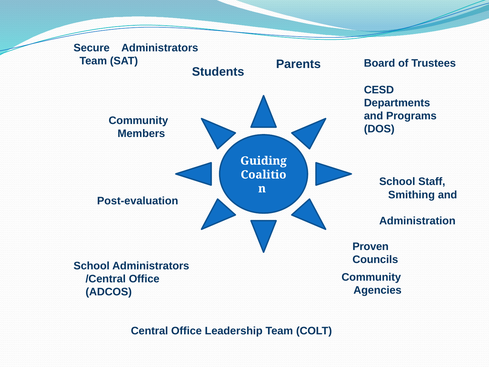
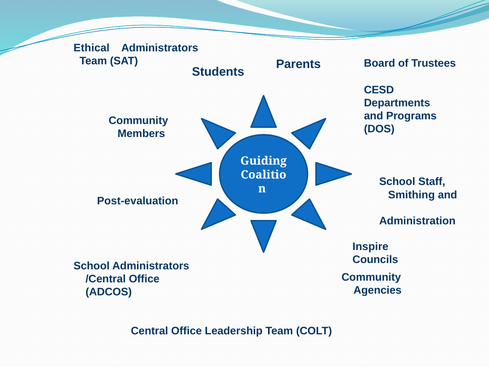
Secure: Secure -> Ethical (92, 48)
Proven: Proven -> Inspire (370, 247)
